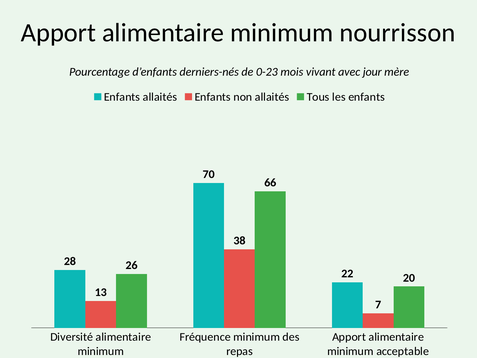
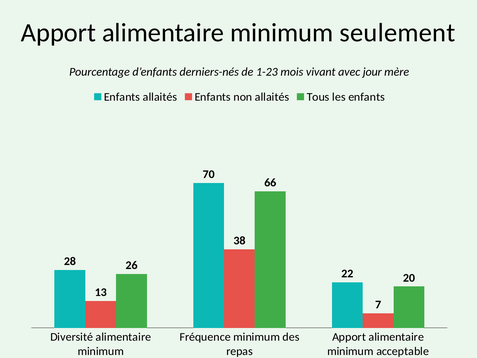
nourrisson: nourrisson -> seulement (397, 33)
0-23: 0-23 -> 1-23 (267, 72)
